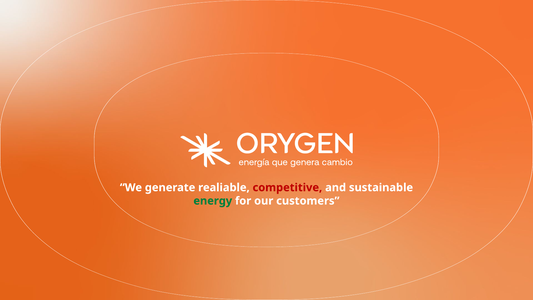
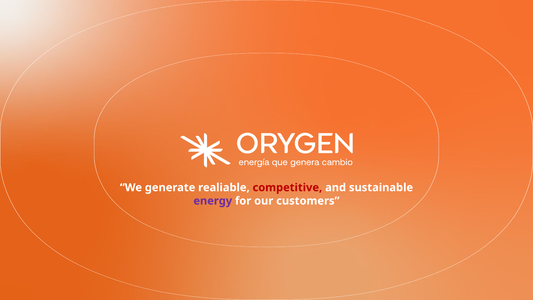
energy colour: green -> purple (213, 201)
